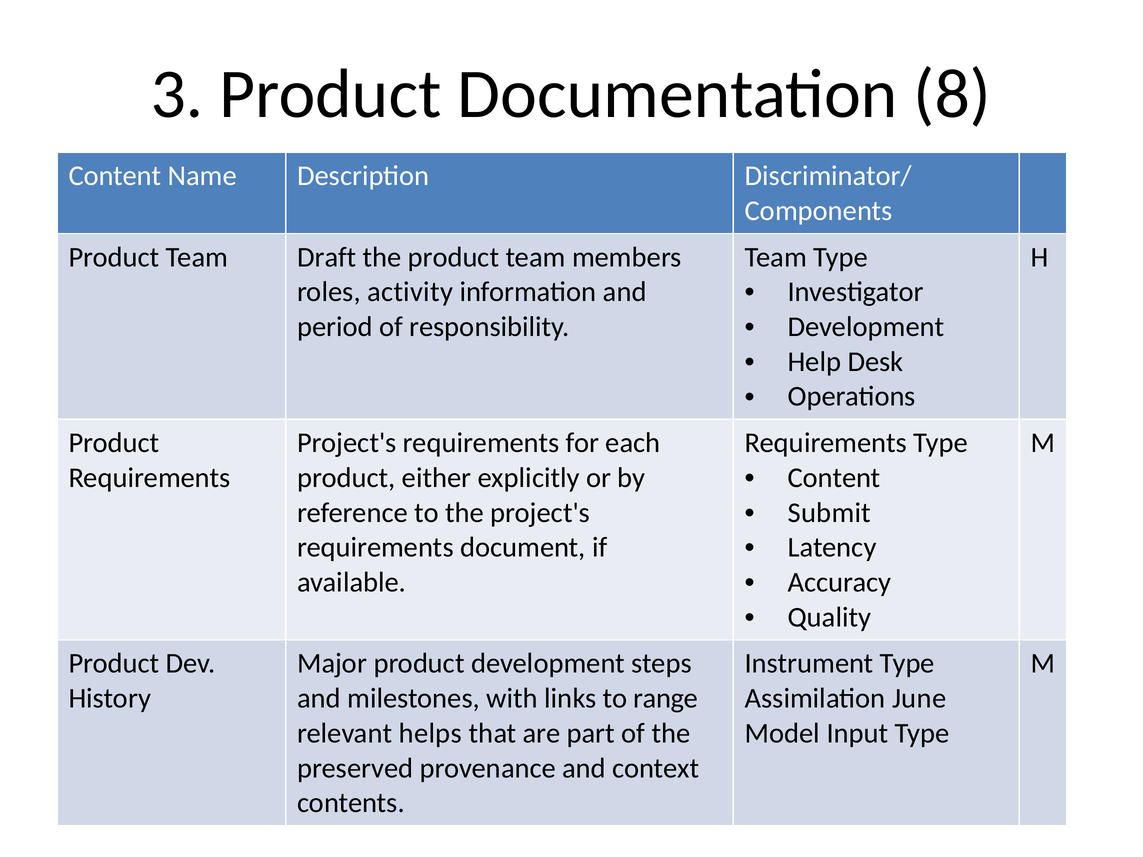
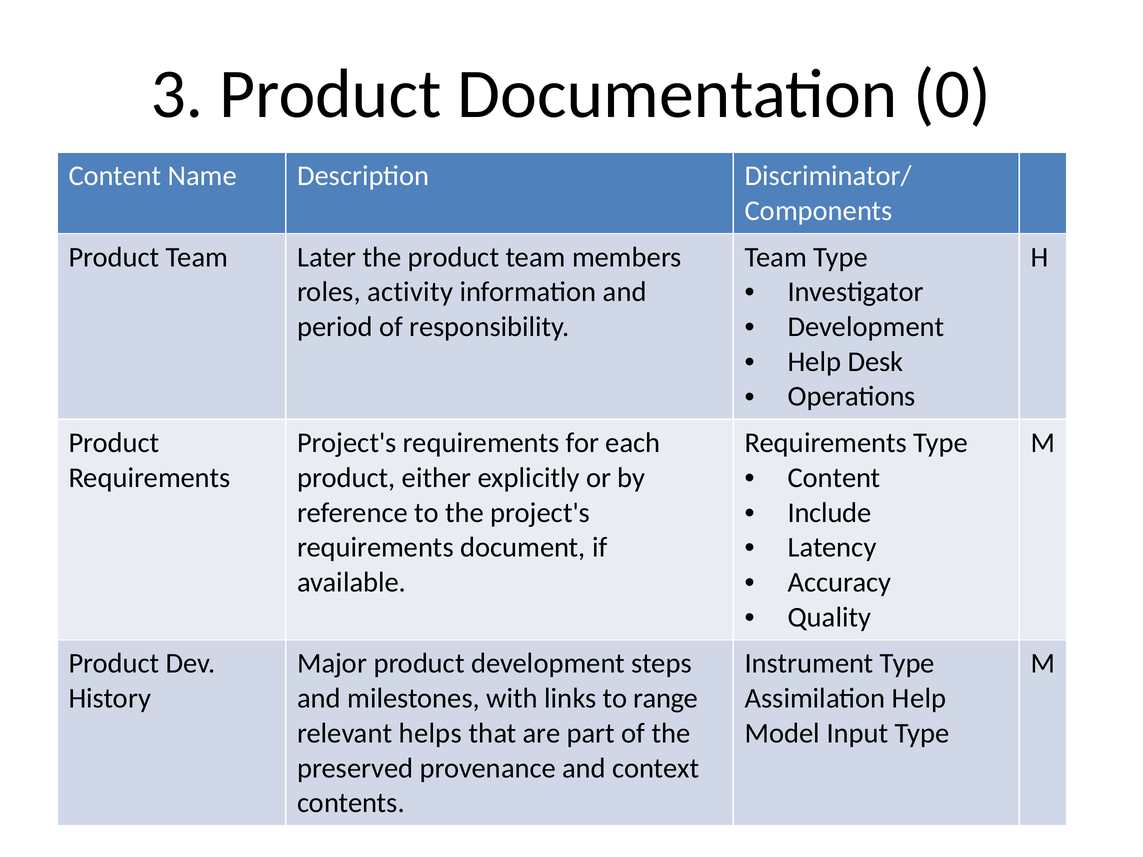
8: 8 -> 0 (952, 94)
Draft: Draft -> Later (327, 257)
Submit: Submit -> Include (830, 513)
Assimilation June: June -> Help (919, 699)
